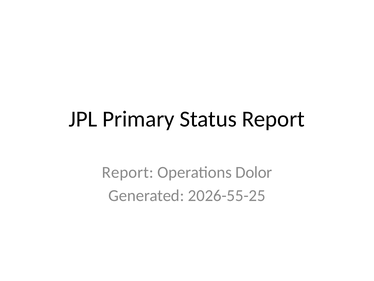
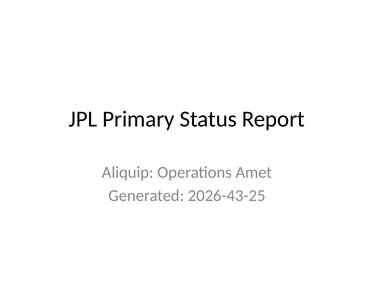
Report: Report -> Aliquip (128, 172)
Dolor: Dolor -> Amet (254, 172)
2026-55-25: 2026-55-25 -> 2026-43-25 (227, 195)
